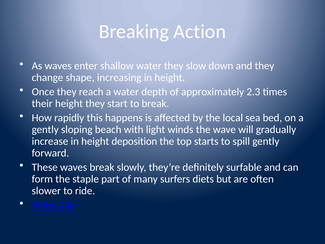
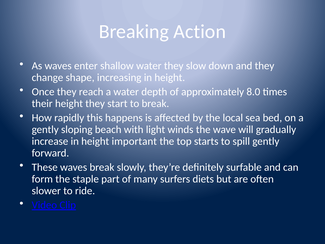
2.3: 2.3 -> 8.0 (253, 92)
deposition: deposition -> important (134, 141)
